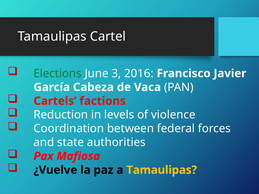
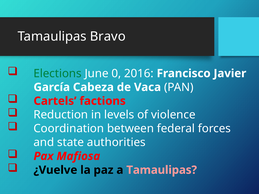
Cartel: Cartel -> Bravo (108, 37)
3: 3 -> 0 (116, 74)
Tamaulipas colour: yellow -> pink (162, 170)
